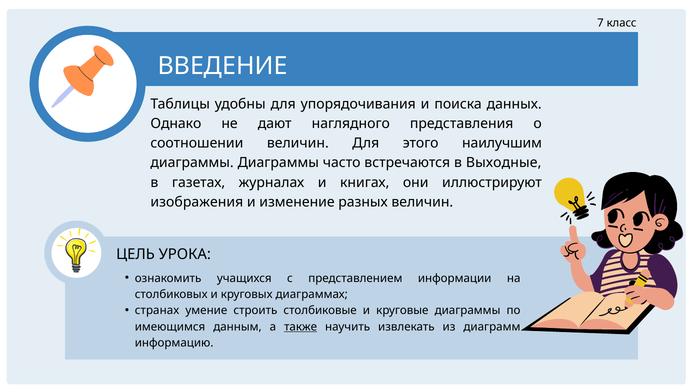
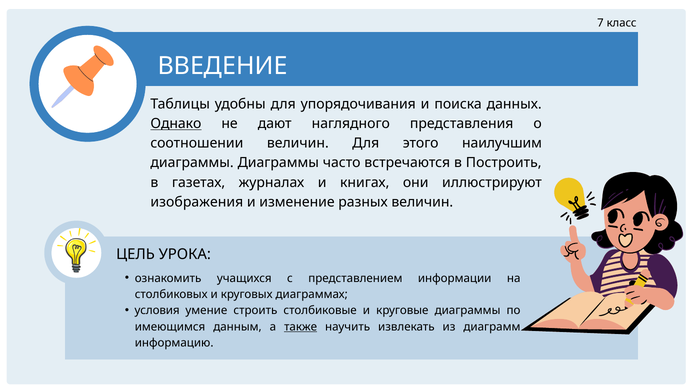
Однако underline: none -> present (176, 124)
Выходные: Выходные -> Построить (504, 163)
странах: странах -> условия (157, 311)
